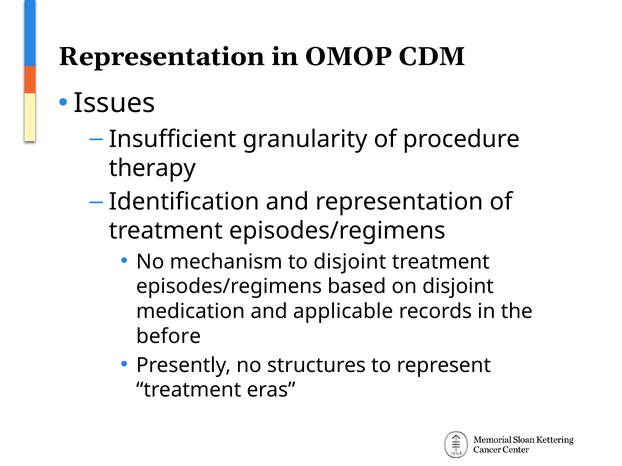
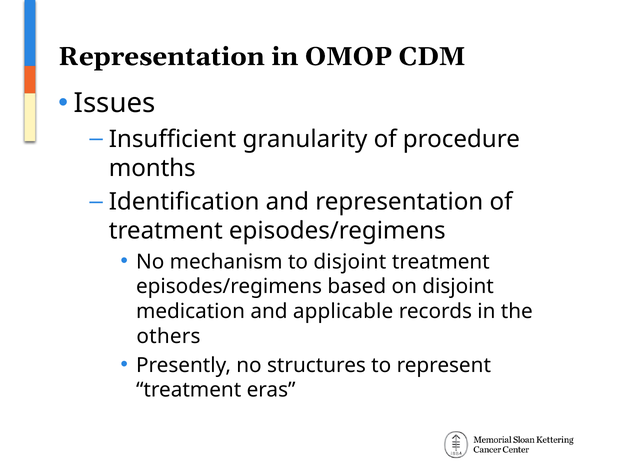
therapy: therapy -> months (152, 168)
before: before -> others (169, 337)
